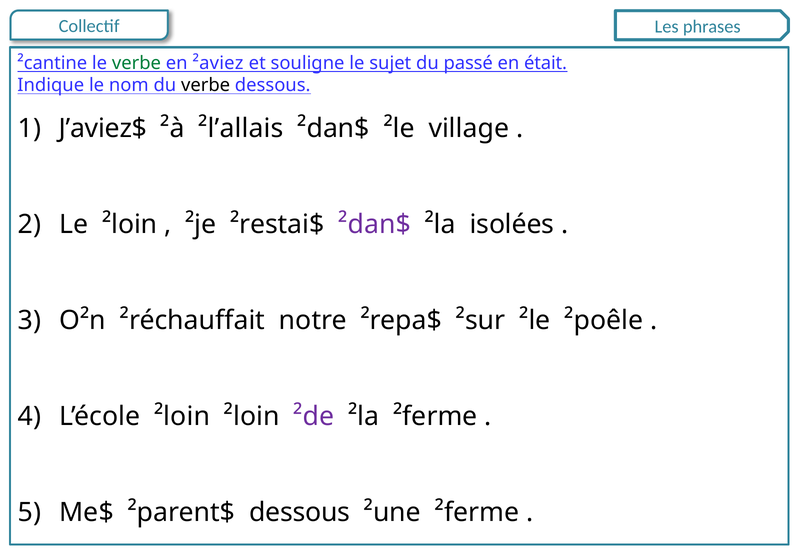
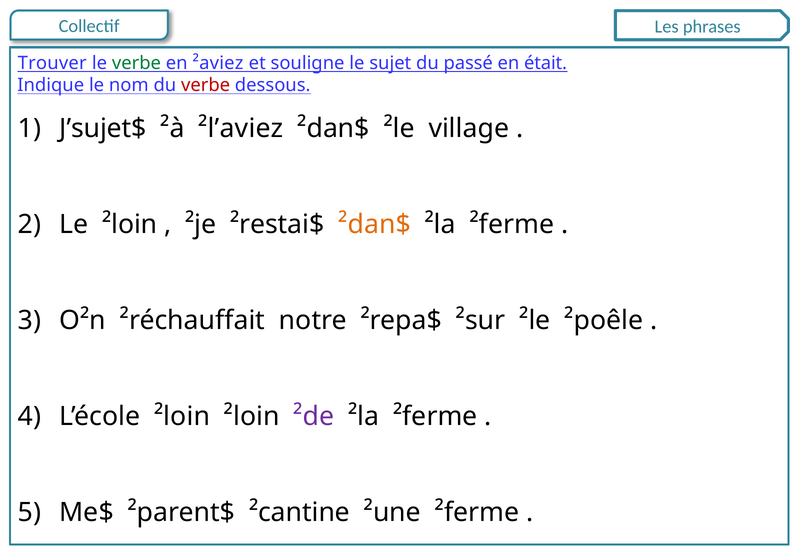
²cantine: ²cantine -> Trouver (52, 63)
verbe colour: black -> red (206, 85)
J’aviez$: J’aviez$ -> J’sujet$ (103, 128)
²l’allais: ²l’allais -> ²l’aviez (241, 128)
²dan$ colour: purple -> orange (375, 224)
isolées: isolées -> ²ferme (512, 224)
²parent$ dessous: dessous -> ²cantine (299, 512)
